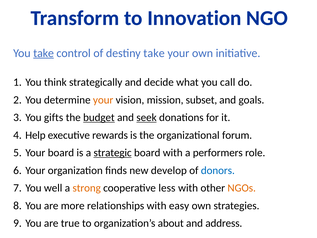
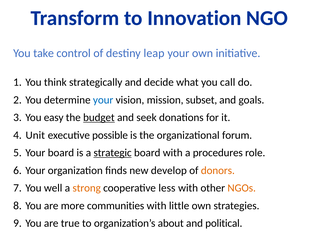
take underline: present -> none (44, 53)
destiny take: take -> leap (154, 53)
your colour: orange -> blue (103, 100)
gifts: gifts -> easy (54, 117)
seek underline: present -> none (147, 117)
Help: Help -> Unit (35, 135)
rewards: rewards -> possible (110, 135)
performers: performers -> procedures (218, 153)
donors colour: blue -> orange (218, 170)
relationships: relationships -> communities (116, 205)
easy: easy -> little (179, 205)
address: address -> political (224, 223)
